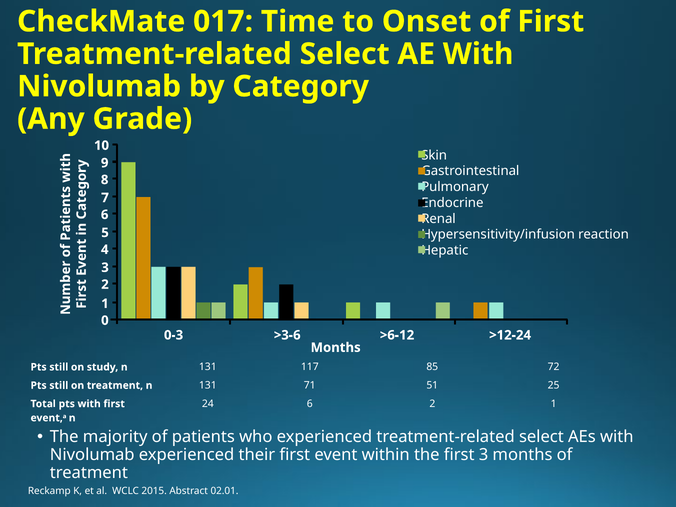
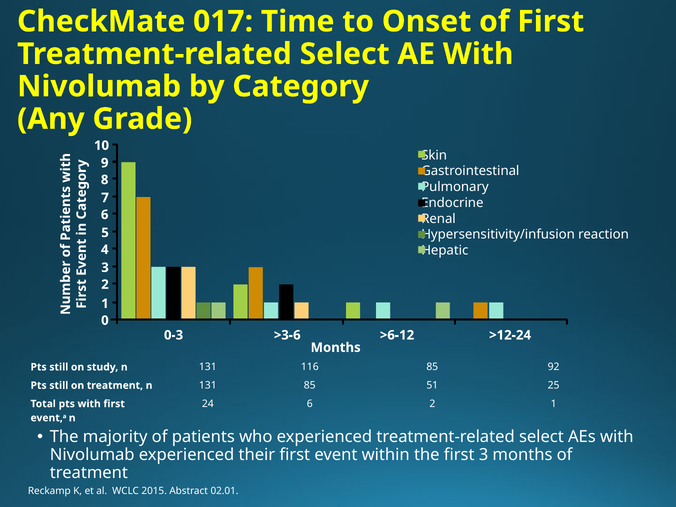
117: 117 -> 116 (310, 367)
72: 72 -> 92 (554, 367)
131 71: 71 -> 85 (310, 385)
